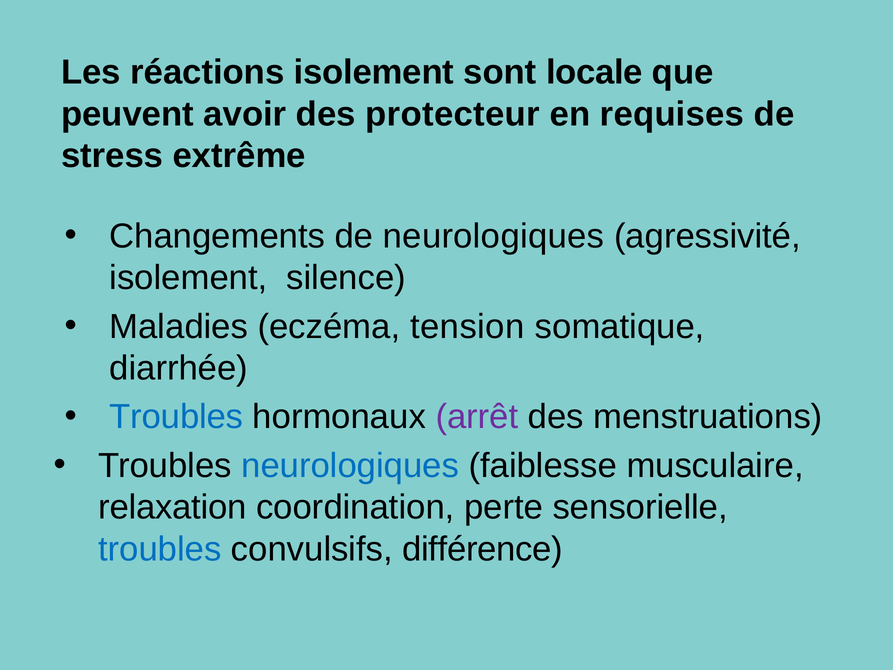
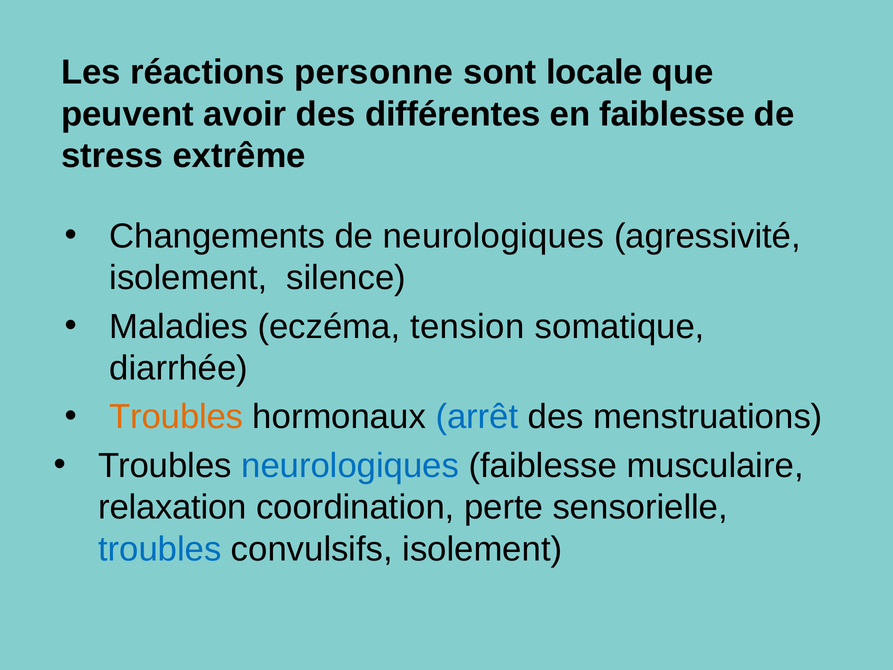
réactions isolement: isolement -> personne (374, 72)
protecteur: protecteur -> différentes (453, 114)
en requises: requises -> faiblesse (672, 114)
Troubles colour: blue -> orange (176, 417)
arrêt colour: purple -> blue (477, 417)
convulsifs différence: différence -> isolement (482, 549)
